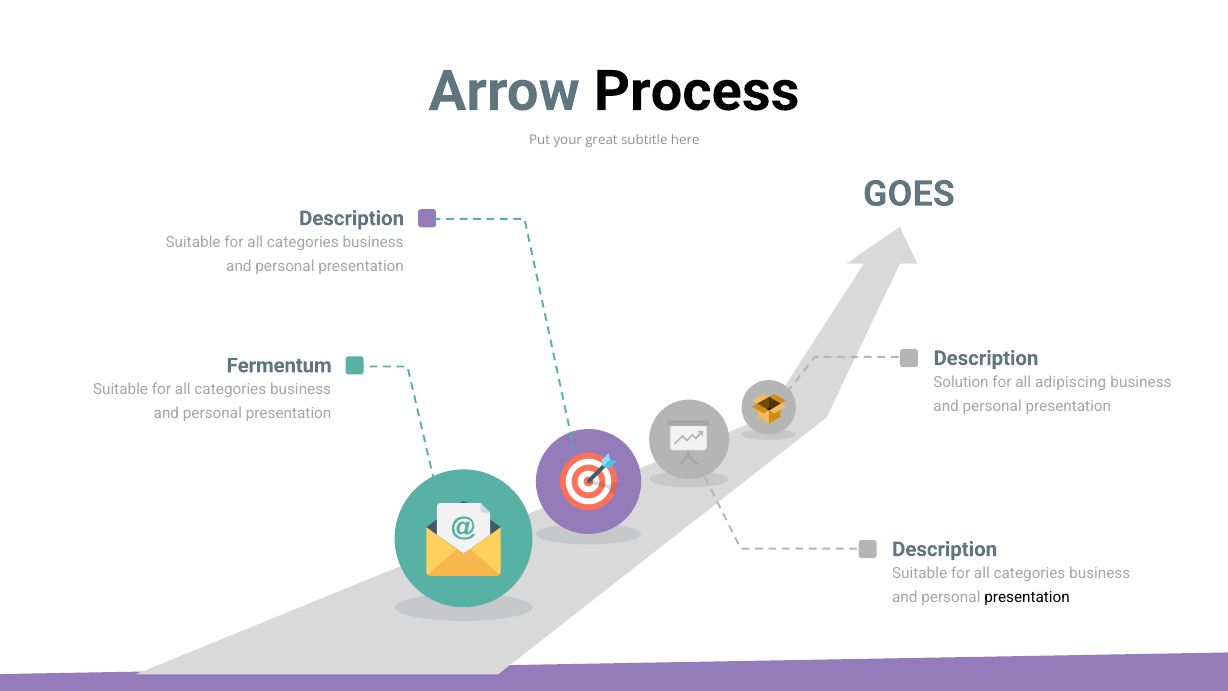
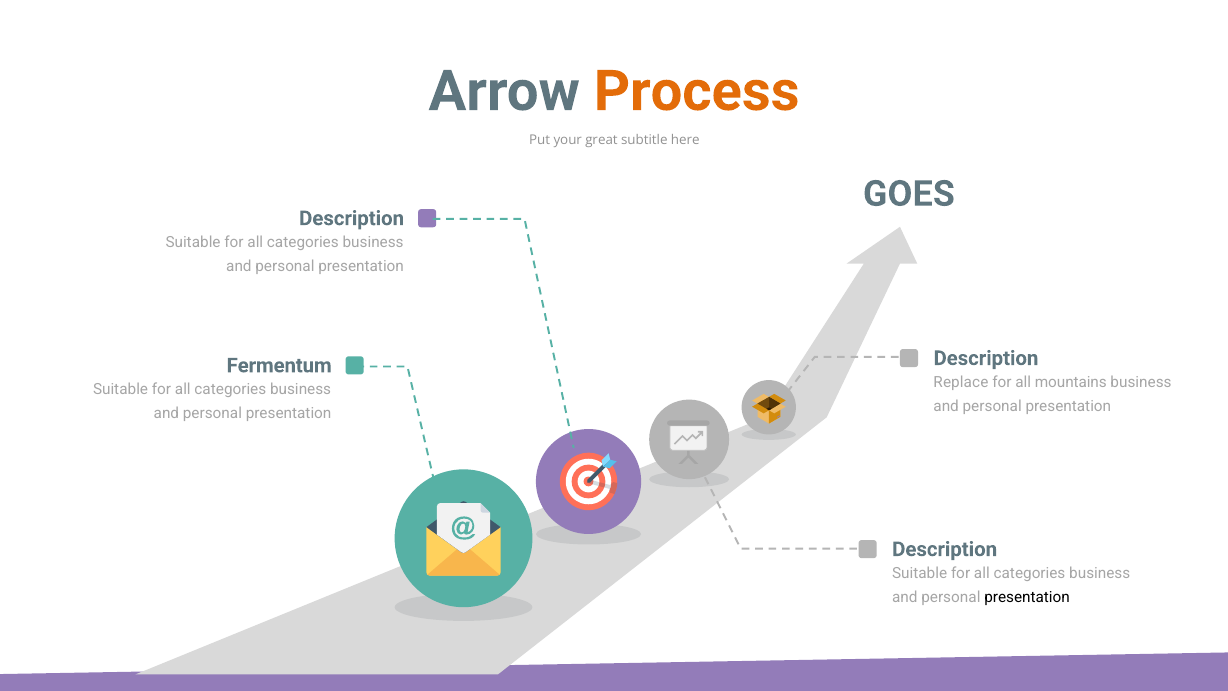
Process colour: black -> orange (697, 91)
Solution: Solution -> Replace (961, 382)
adipiscing: adipiscing -> mountains (1071, 382)
